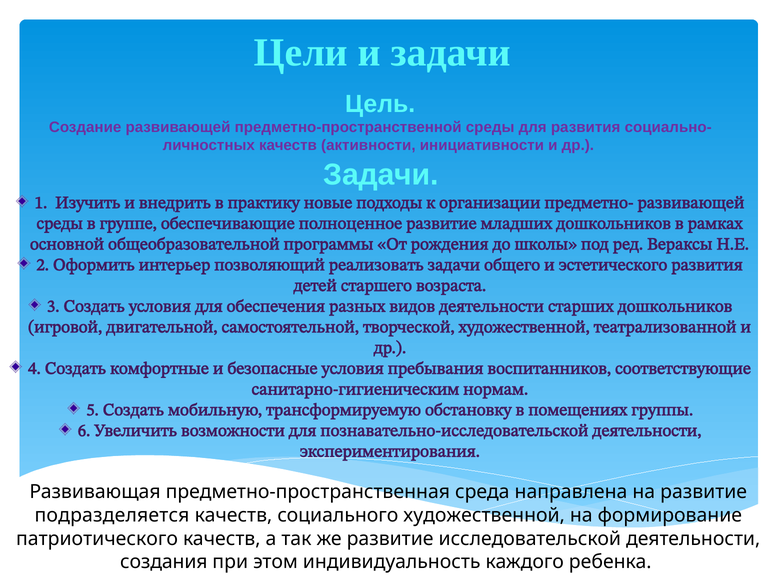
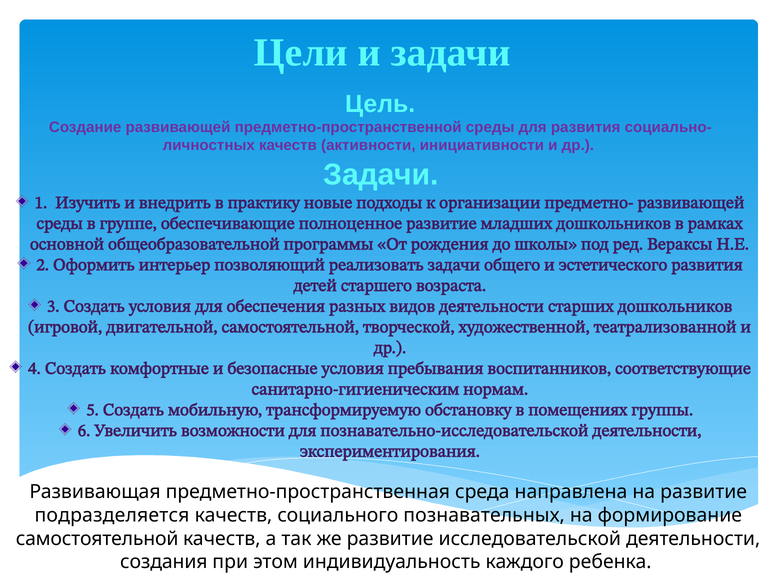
социального художественной: художественной -> познавательных (484, 515)
патриотического: патриотического -> самостоятельной (97, 538)
